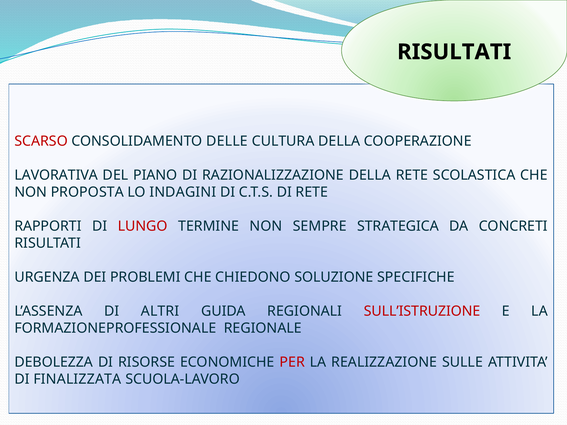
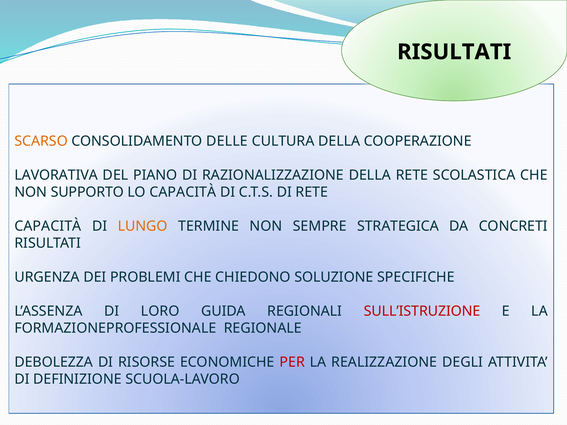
SCARSO colour: red -> orange (41, 141)
PROPOSTA: PROPOSTA -> SUPPORTO (87, 192)
LO INDAGINI: INDAGINI -> CAPACITÀ (183, 192)
RAPPORTI: RAPPORTI -> CAPACITÀ (48, 226)
LUNGO colour: red -> orange (143, 226)
ALTRI: ALTRI -> LORO (160, 311)
SULLE: SULLE -> DEGLI (463, 362)
FINALIZZATA: FINALIZZATA -> DEFINIZIONE (77, 379)
